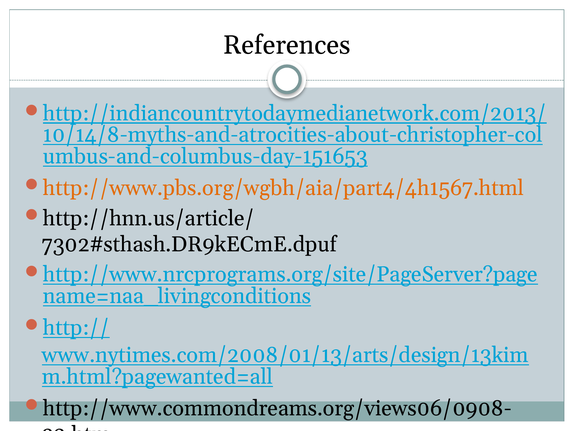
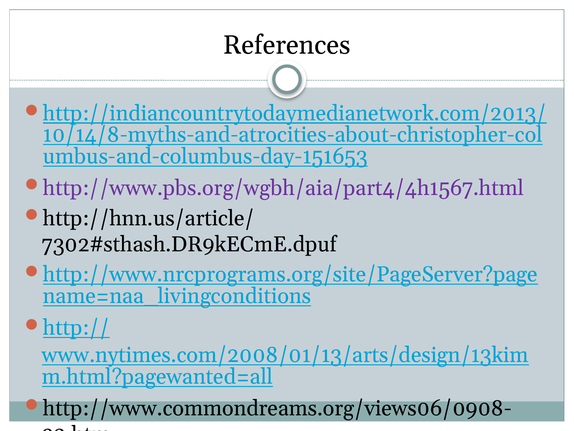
http://www.pbs.org/wgbh/aia/part4/4h1567.html colour: orange -> purple (283, 188)
